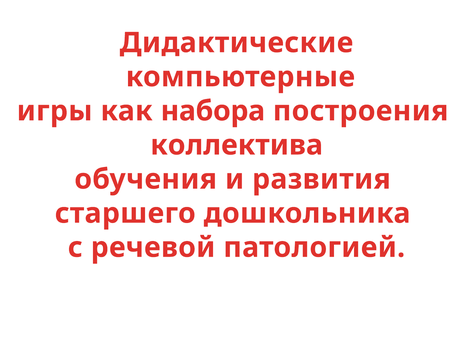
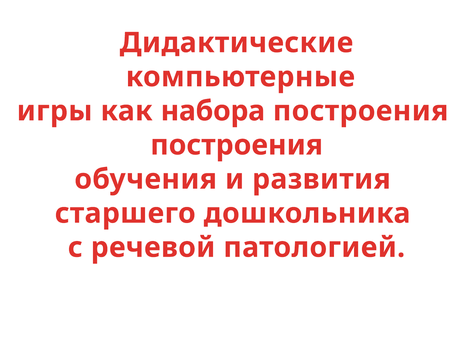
коллектива: коллектива -> построения (237, 145)
